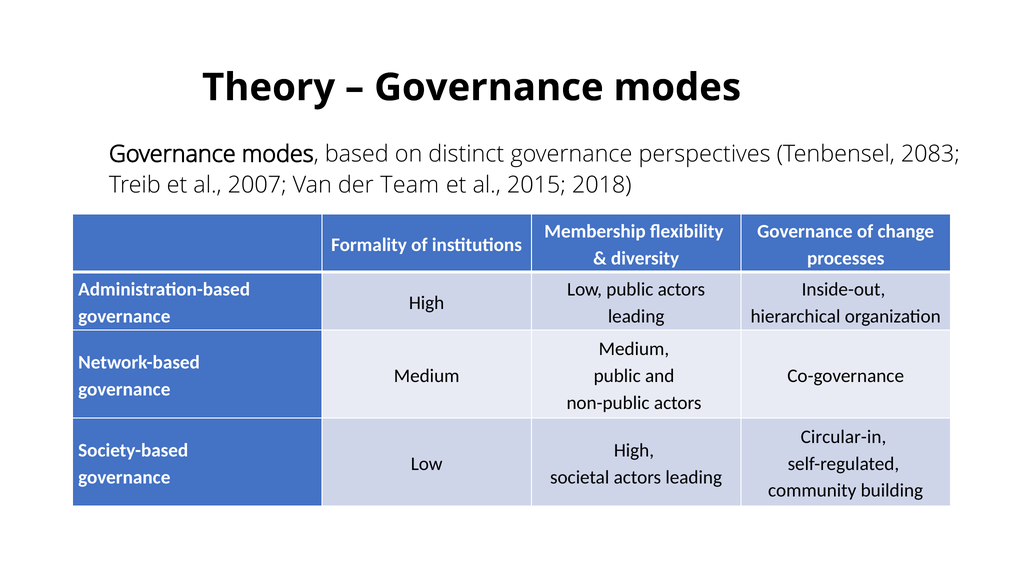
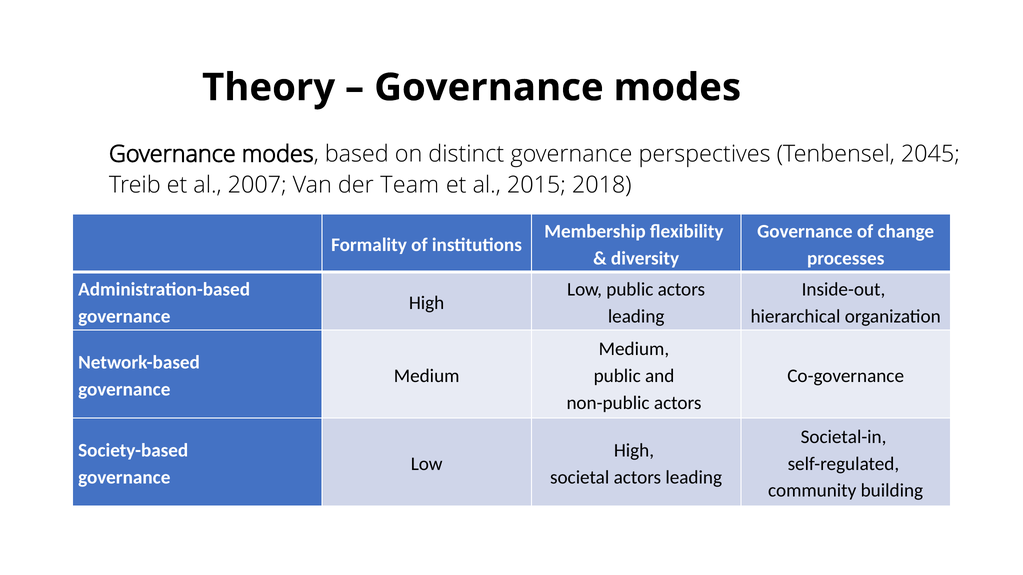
2083: 2083 -> 2045 (930, 154)
Circular-in: Circular-in -> Societal-in (844, 437)
